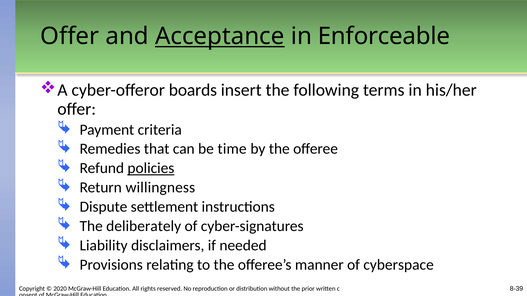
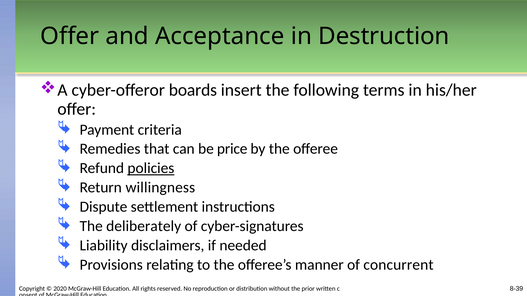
Acceptance underline: present -> none (220, 36)
Enforceable: Enforceable -> Destruction (384, 36)
time: time -> price (232, 149)
cyberspace: cyberspace -> concurrent (398, 265)
